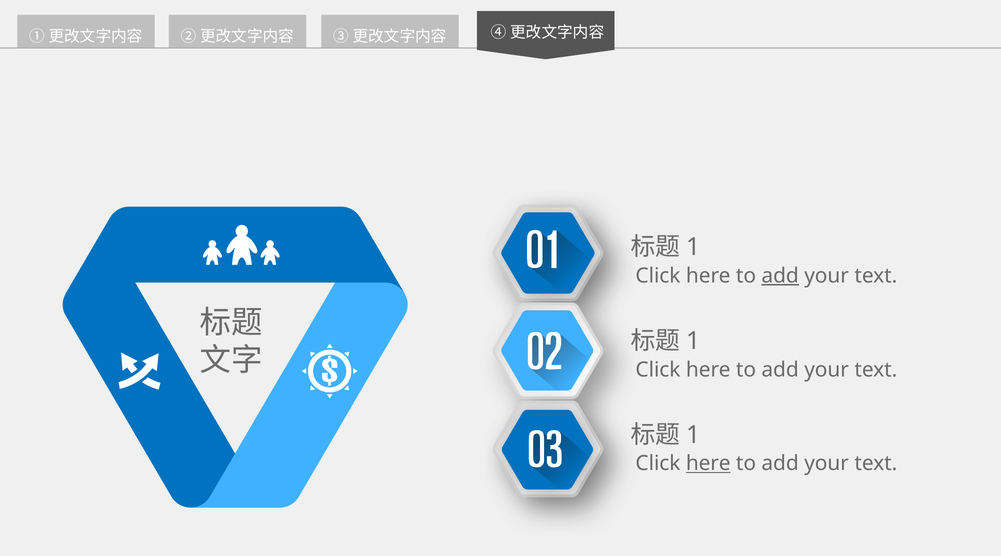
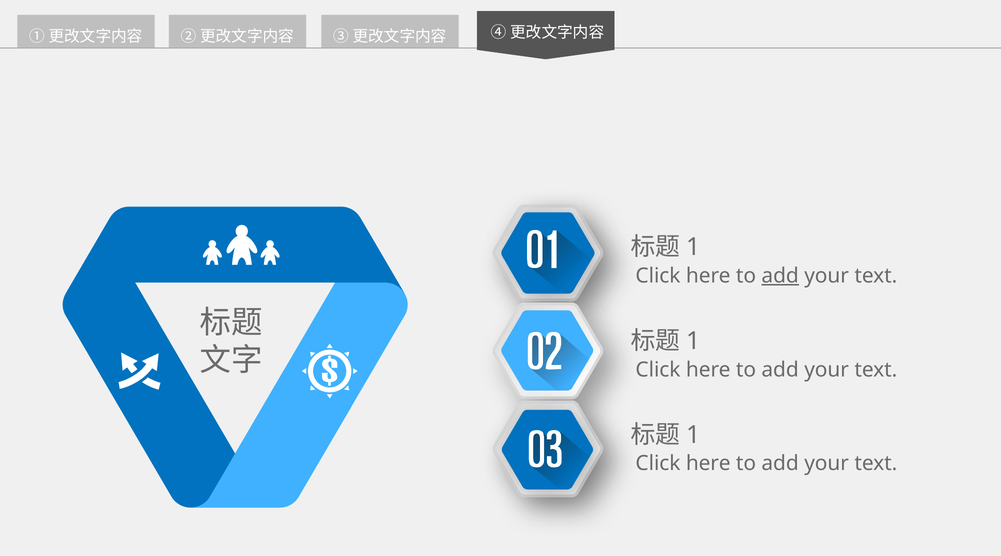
here underline: present -> none (708, 464)
